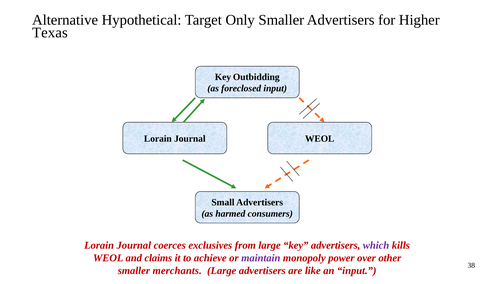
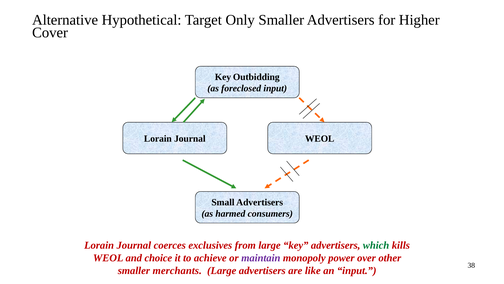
Texas: Texas -> Cover (50, 33)
which colour: purple -> green (376, 245)
claims: claims -> choice (158, 258)
